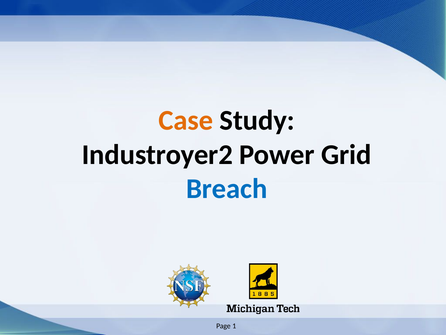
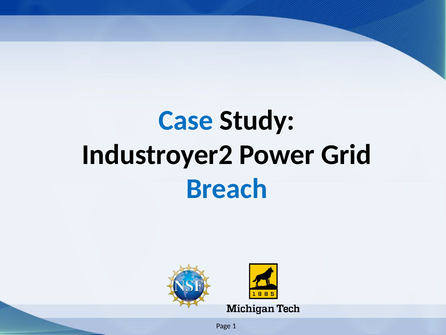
Case colour: orange -> blue (186, 120)
